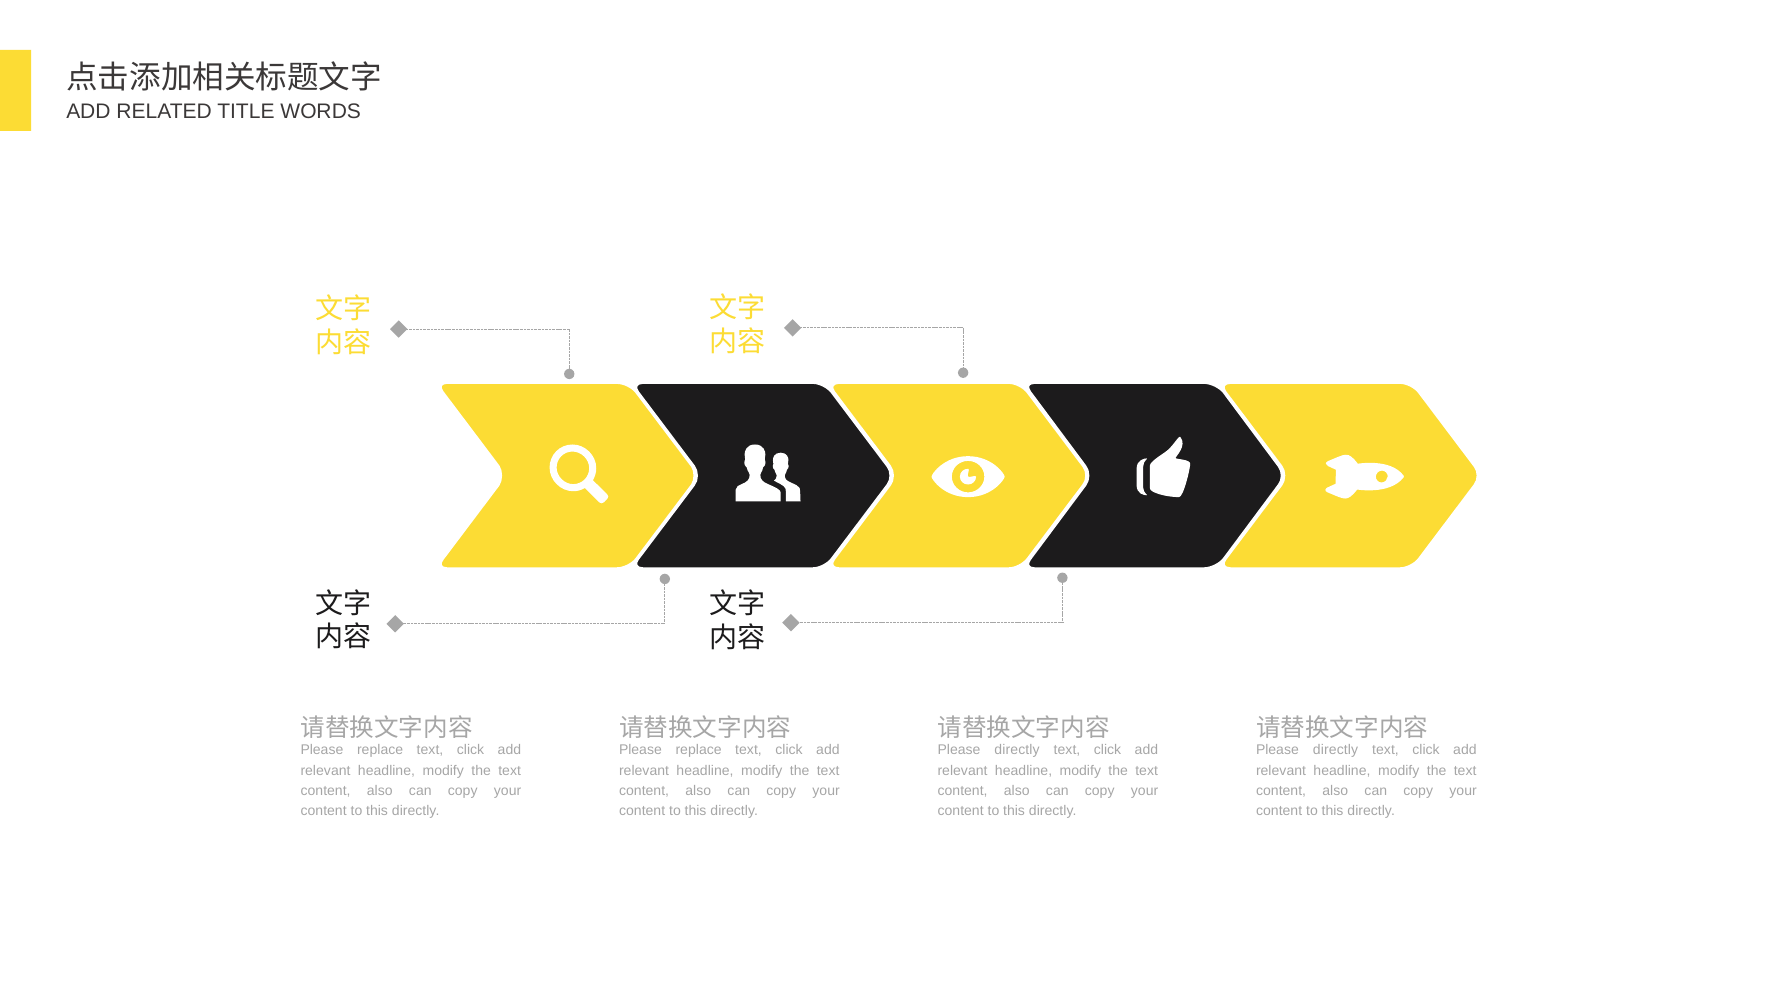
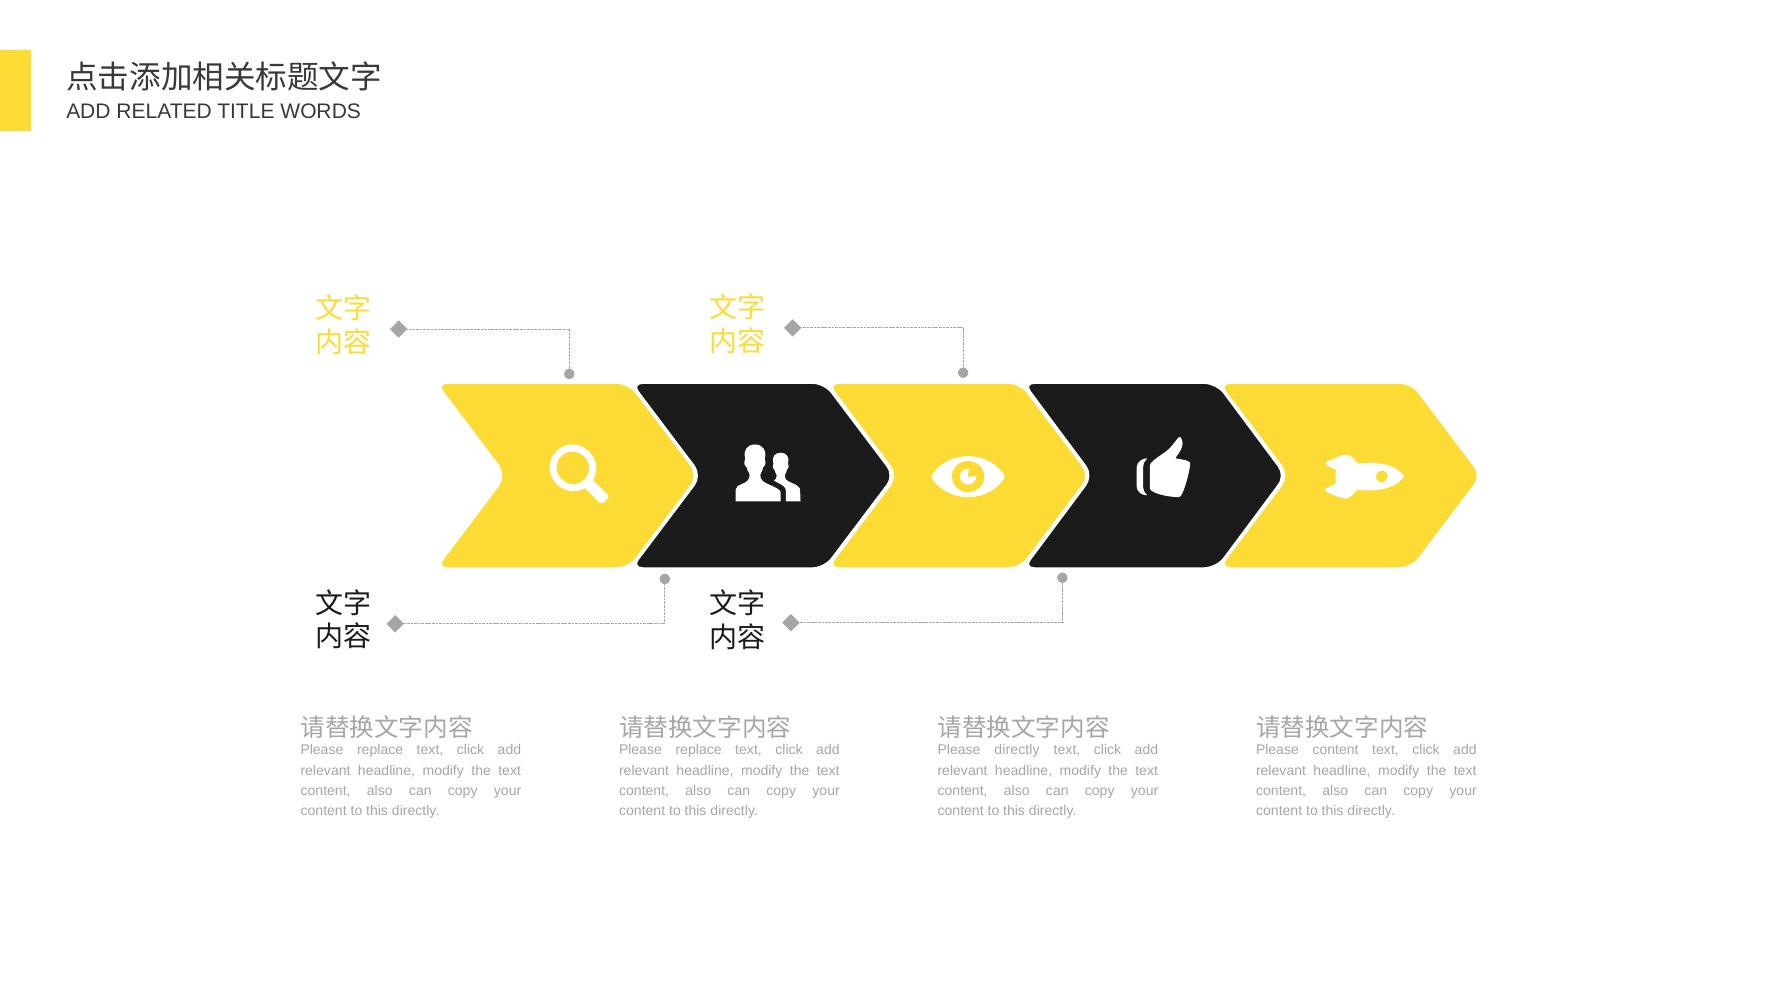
directly: directly -> content (1336, 750)
